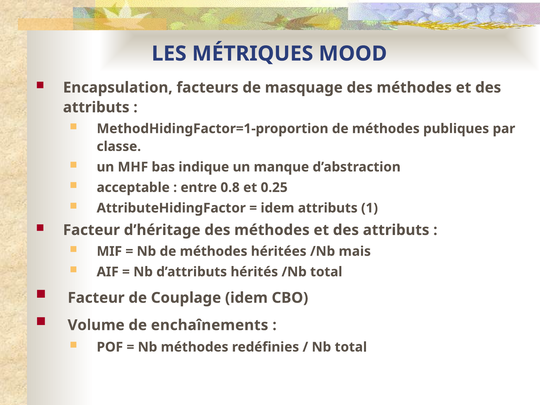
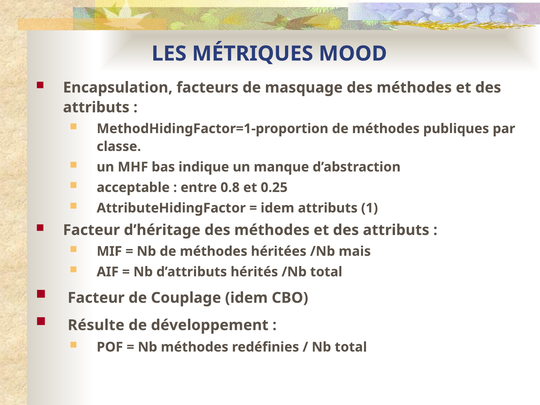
Volume: Volume -> Résulte (96, 325)
enchaînements: enchaînements -> développement (210, 325)
